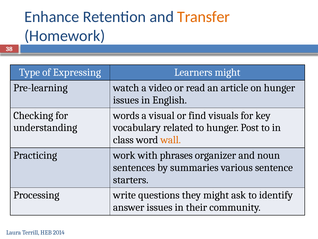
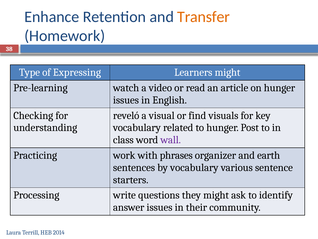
words: words -> reveló (126, 115)
wall colour: orange -> purple (171, 140)
noun: noun -> earth (269, 155)
by summaries: summaries -> vocabulary (194, 167)
